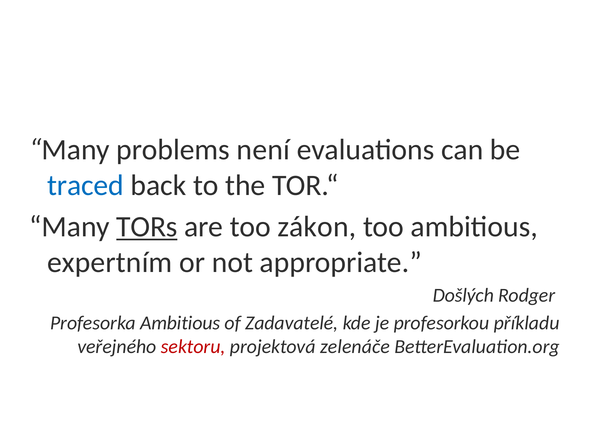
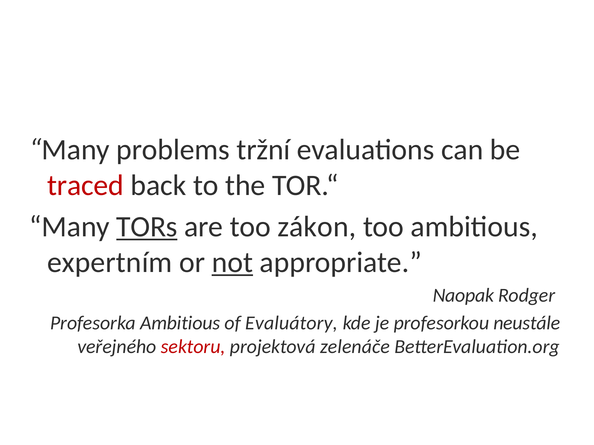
není: není -> tržní (263, 150)
traced colour: blue -> red (85, 185)
not underline: none -> present (232, 263)
Došlých: Došlých -> Naopak (463, 296)
Zadavatelé: Zadavatelé -> Evaluátory (292, 323)
příkladu: příkladu -> neustále (527, 323)
